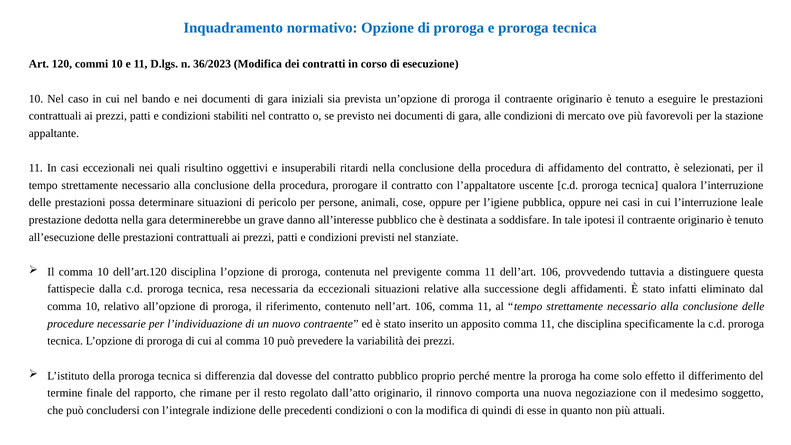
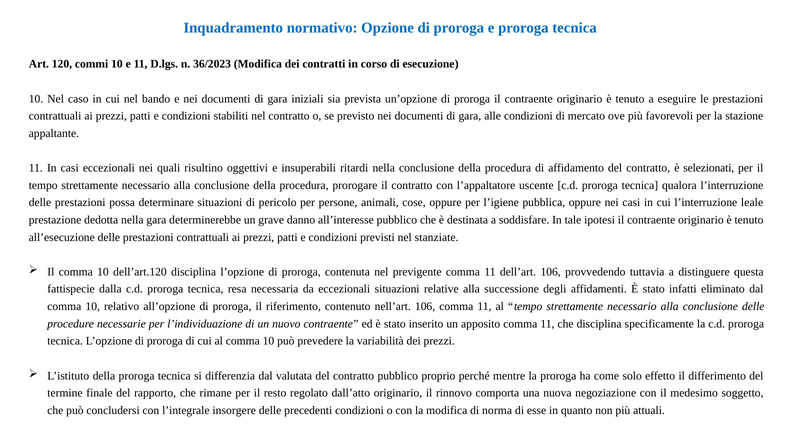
dovesse: dovesse -> valutata (294, 376)
indizione: indizione -> insorgere (234, 410)
quindi: quindi -> norma (497, 410)
